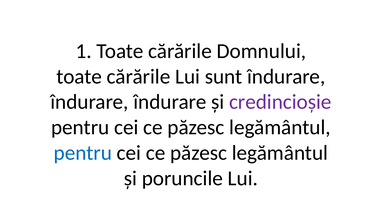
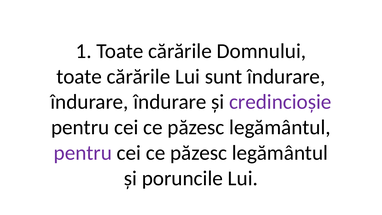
pentru colour: blue -> purple (83, 153)
